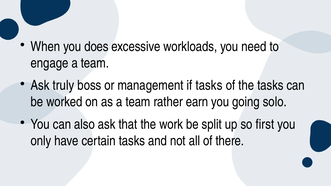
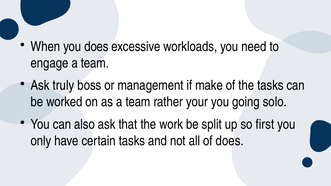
if tasks: tasks -> make (209, 85)
earn: earn -> your (197, 102)
of there: there -> does (230, 141)
